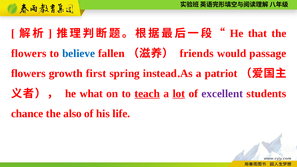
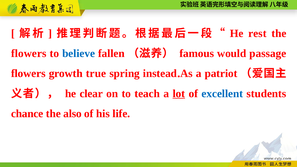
that: that -> rest (257, 33)
friends: friends -> famous (197, 53)
first: first -> true (96, 74)
what: what -> clear (91, 94)
teach underline: present -> none (147, 94)
excellent colour: purple -> blue (222, 94)
